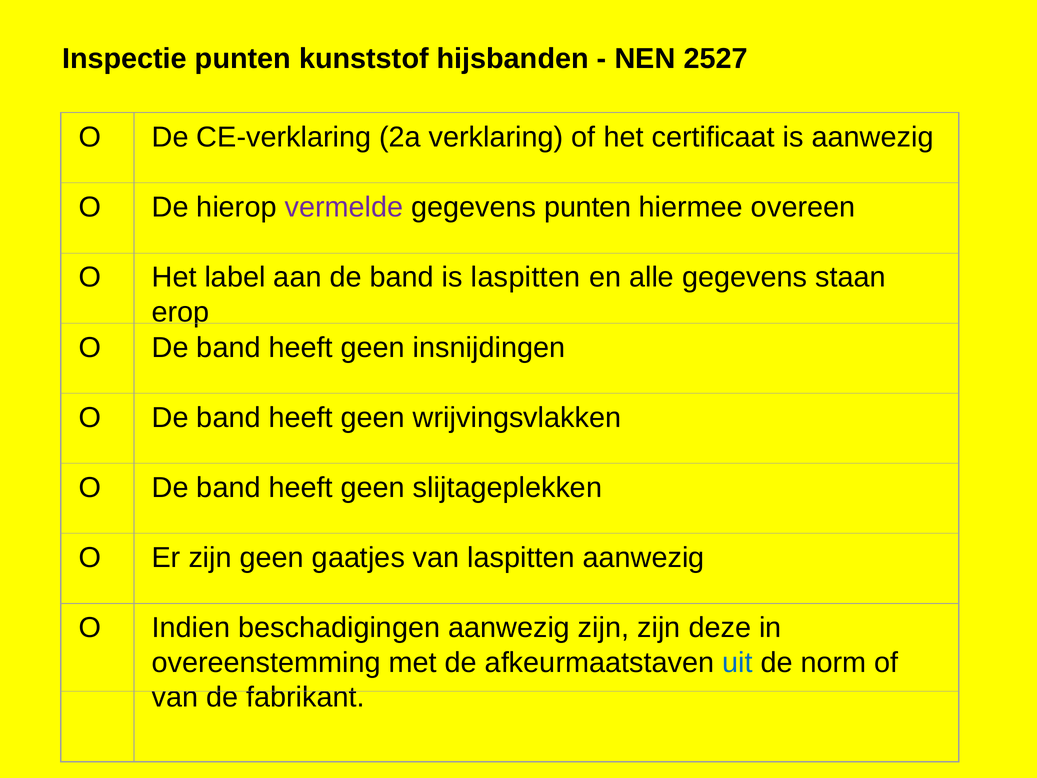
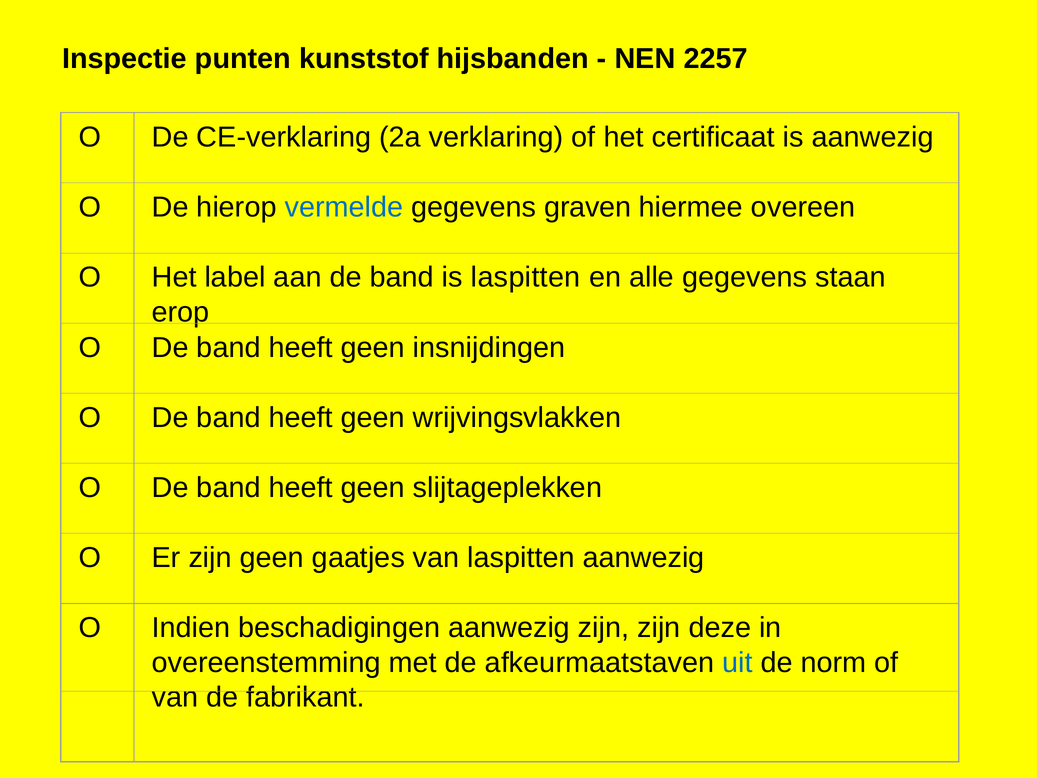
2527: 2527 -> 2257 (716, 59)
vermelde colour: purple -> blue (344, 207)
gegevens punten: punten -> graven (588, 207)
